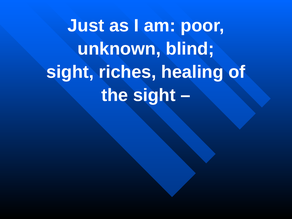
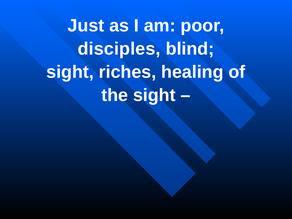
unknown: unknown -> disciples (119, 49)
